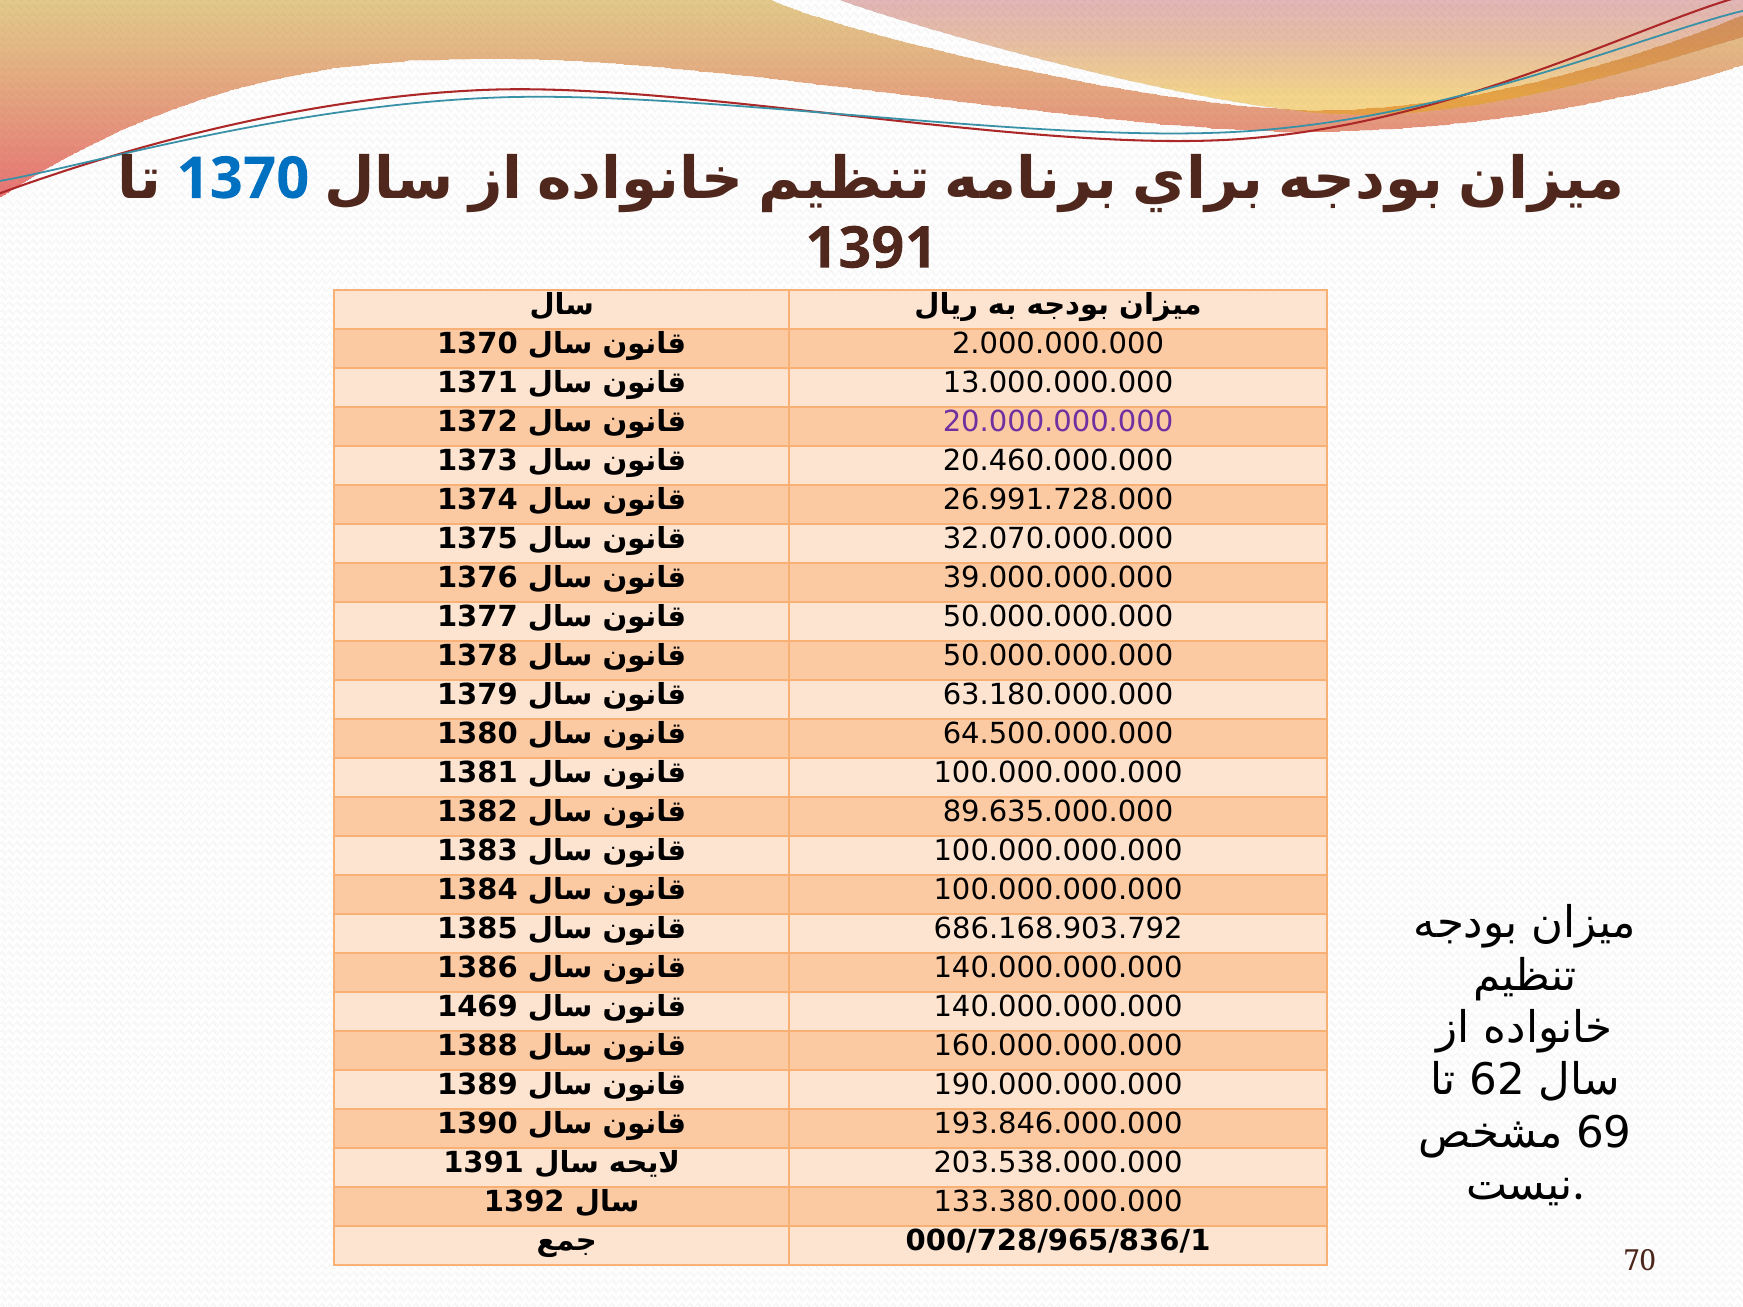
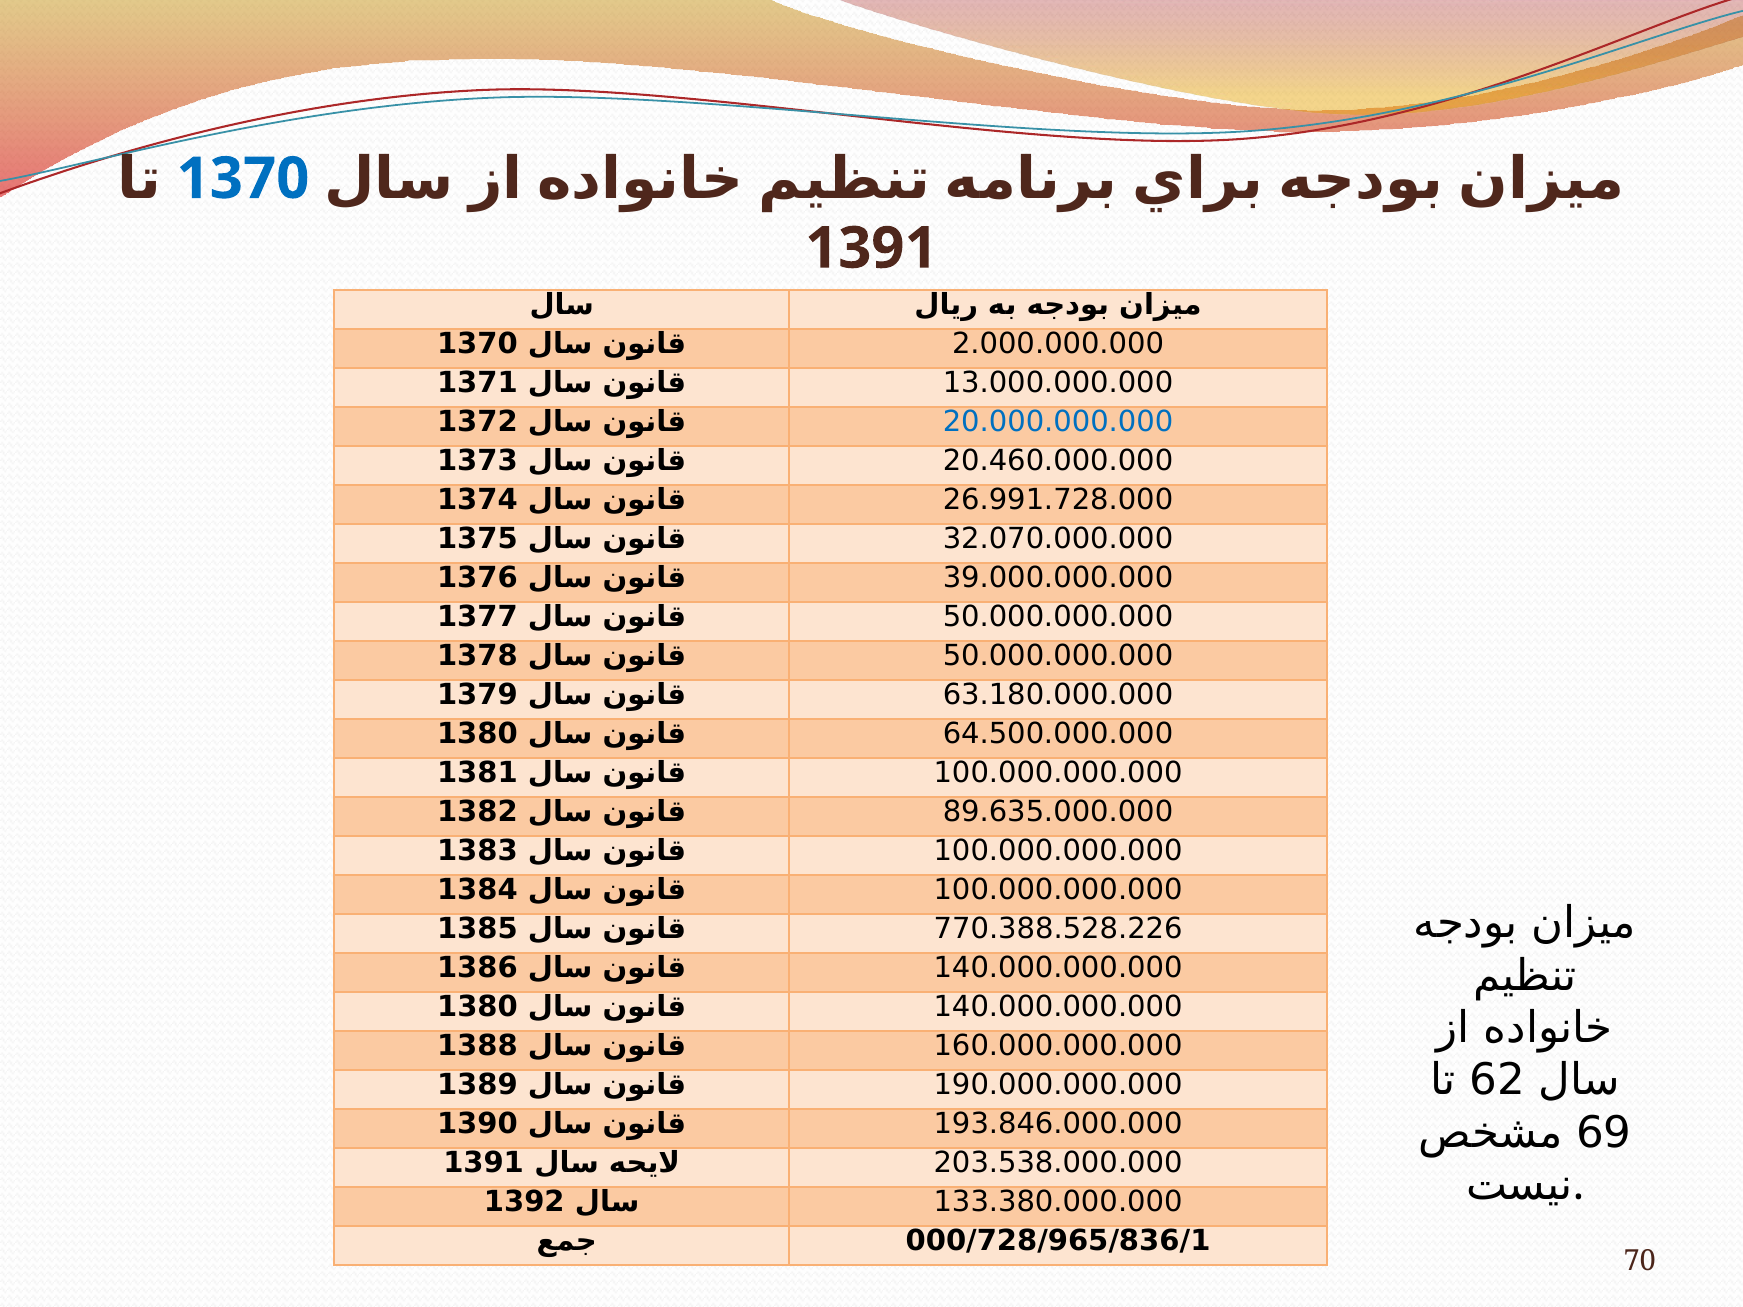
20.000.000.000 colour: purple -> blue (1058, 422)
686.168.903.792: 686.168.903.792 -> 770.388.528.226 (1058, 929)
1469: 1469 -> 1380 (477, 1007)
